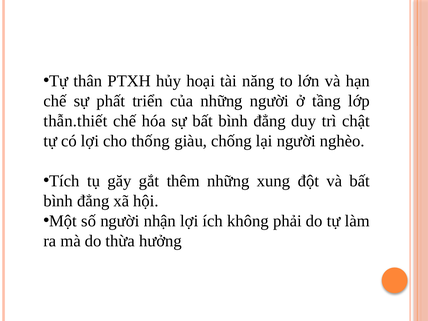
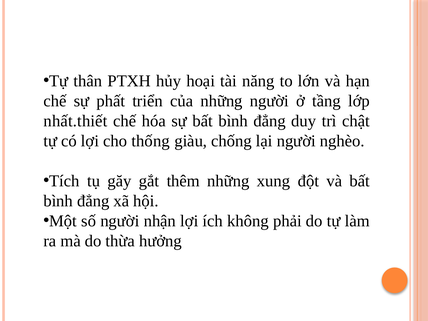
thẫn.thiết: thẫn.thiết -> nhất.thiết (76, 121)
